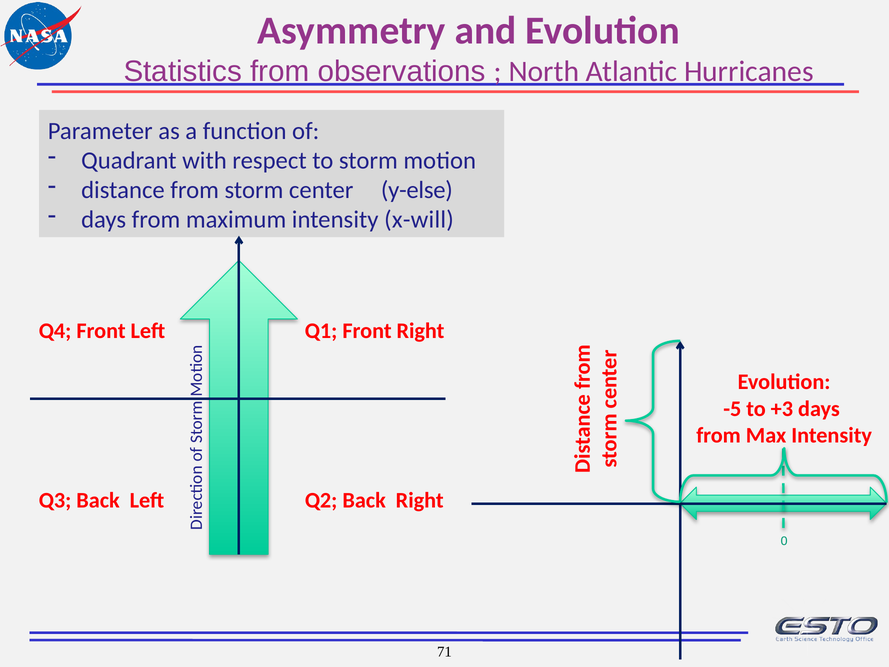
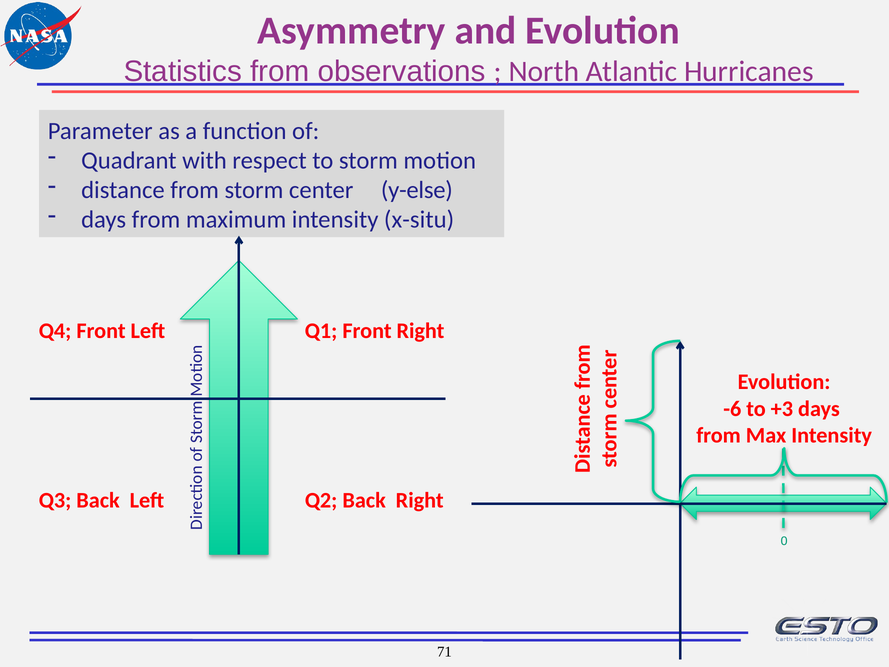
x-will: x-will -> x-situ (419, 220)
-5: -5 -> -6 (732, 409)
